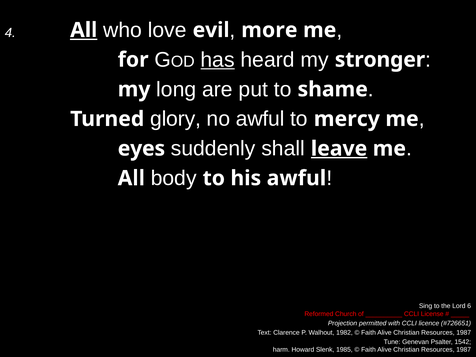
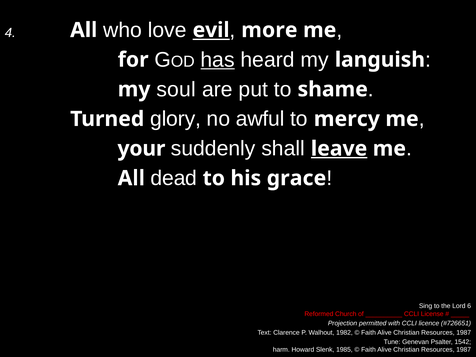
All underline: present -> none (84, 30)
evil underline: none -> present (211, 30)
stronger: stronger -> languish (380, 60)
long: long -> soul (176, 89)
eyes: eyes -> your (141, 149)
body: body -> dead (174, 178)
his awful: awful -> grace (296, 178)
